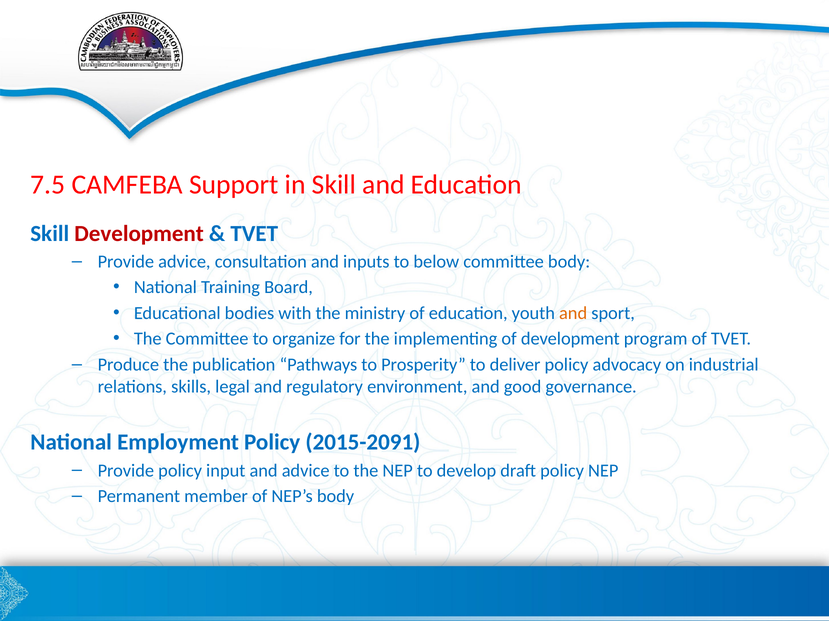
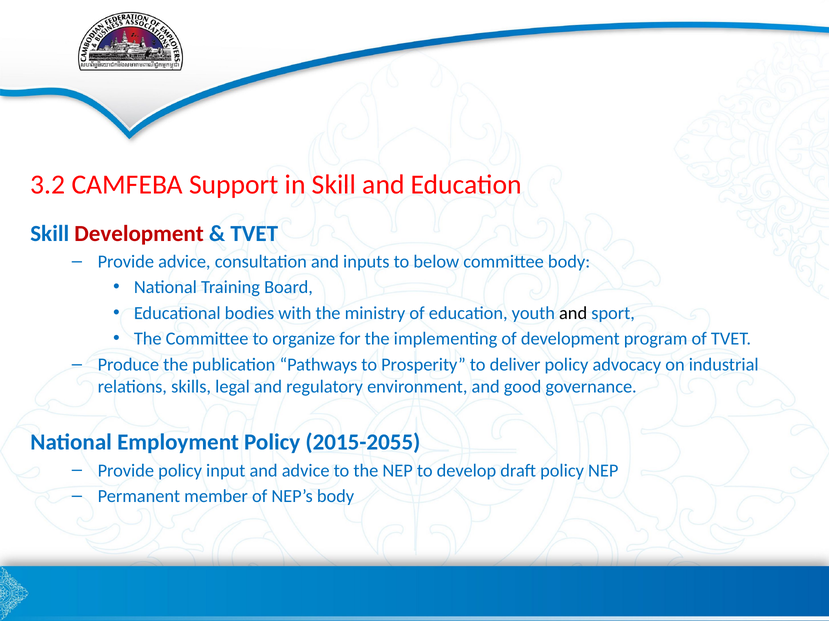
7.5: 7.5 -> 3.2 (48, 185)
and colour: orange -> black (573, 314)
2015-2091: 2015-2091 -> 2015-2055 (363, 443)
